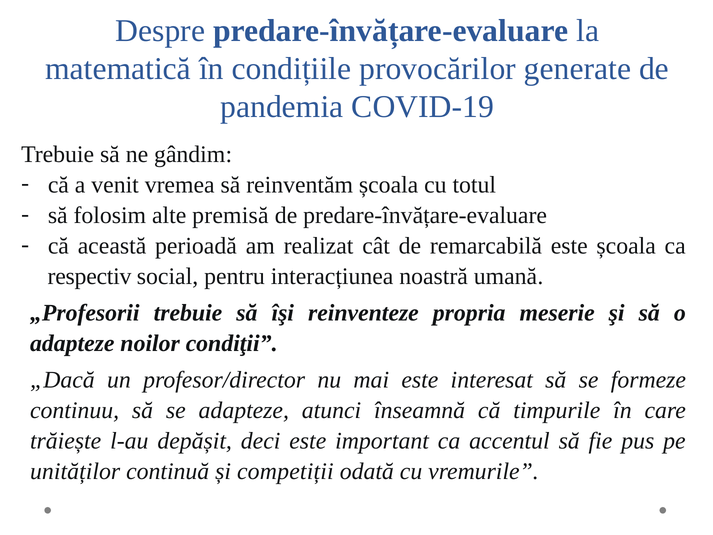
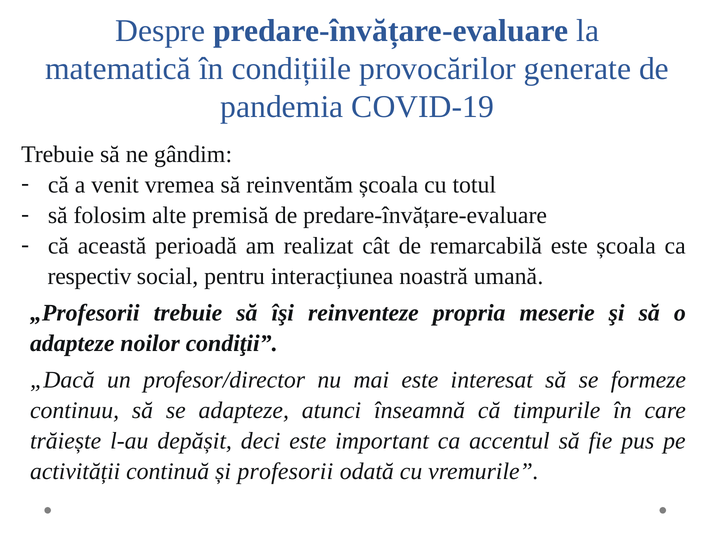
unităților: unităților -> activității (75, 471)
competiții: competiții -> profesorii (285, 471)
